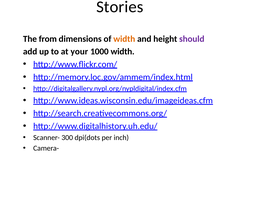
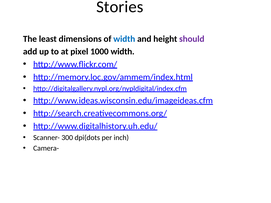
from: from -> least (48, 39)
width colour: orange -> blue (124, 39)
your: your -> pixel (79, 52)
